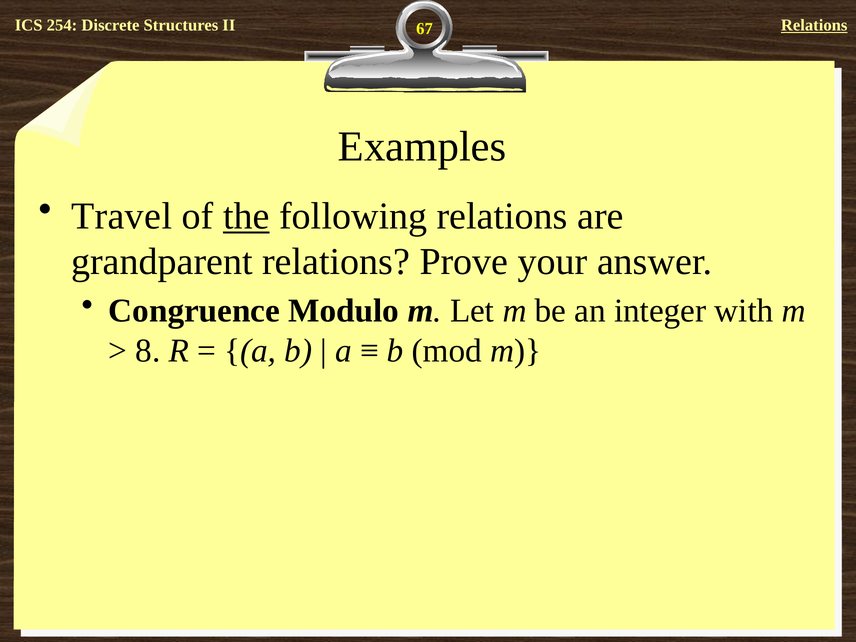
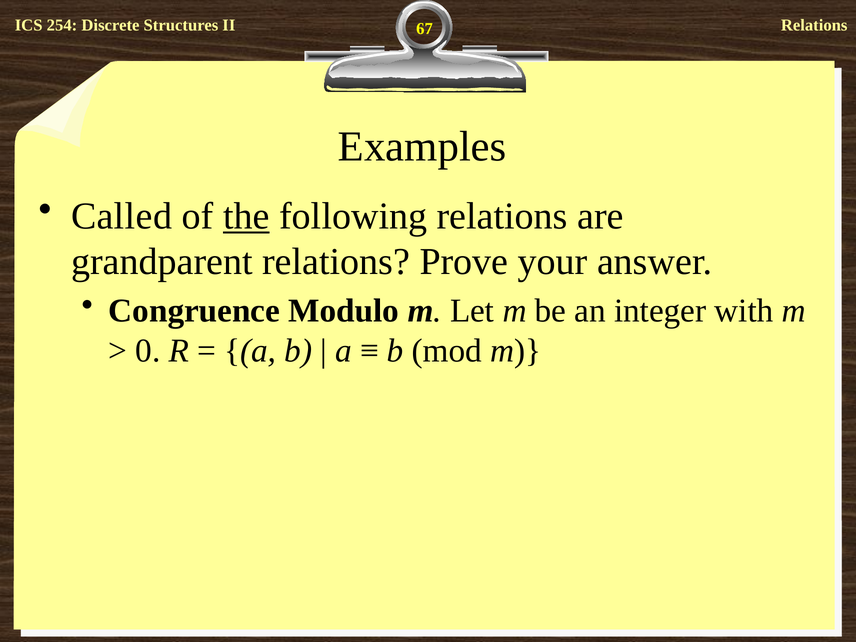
Relations underline: present -> none (814, 25)
Travel: Travel -> Called (122, 216)
8: 8 -> 0 (148, 351)
